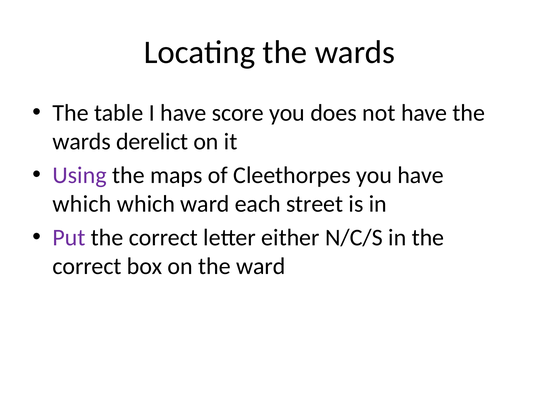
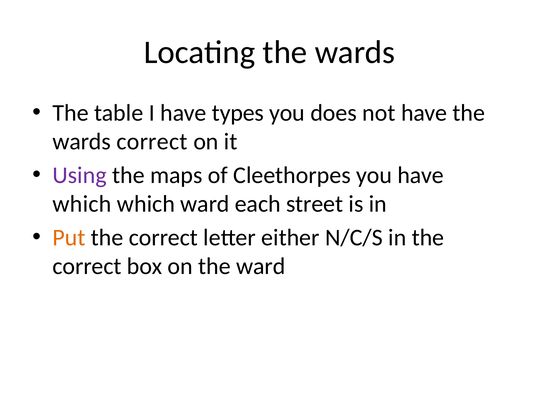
score: score -> types (238, 113)
wards derelict: derelict -> correct (152, 142)
Put colour: purple -> orange (69, 238)
